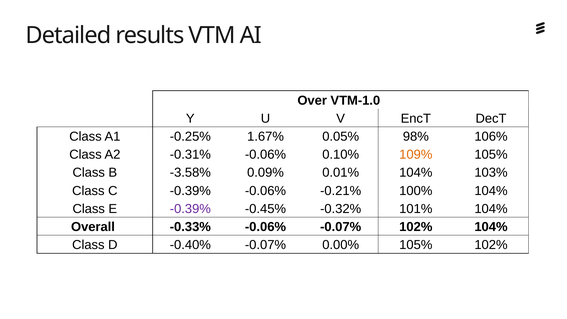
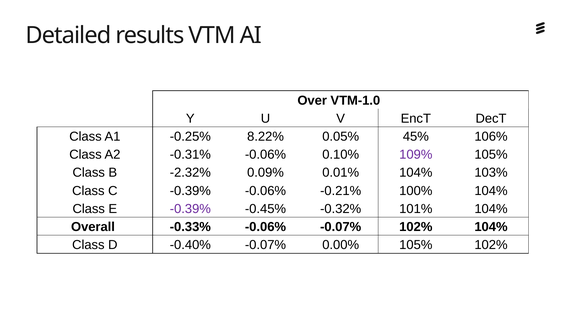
1.67%: 1.67% -> 8.22% (266, 137)
98%: 98% -> 45% (416, 137)
109% colour: orange -> purple (416, 155)
-3.58%: -3.58% -> -2.32% (190, 173)
